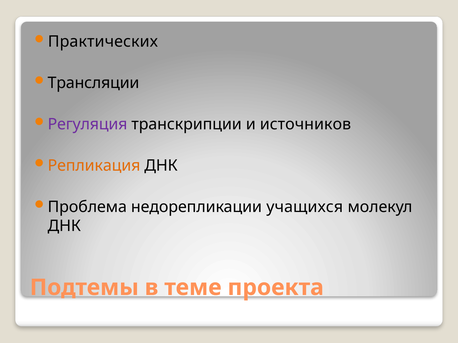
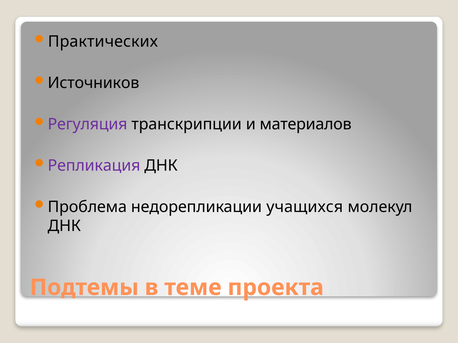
Трансляции: Трансляции -> Источников (93, 83)
источников: источников -> материалов (306, 124)
Репликация colour: orange -> purple (94, 166)
